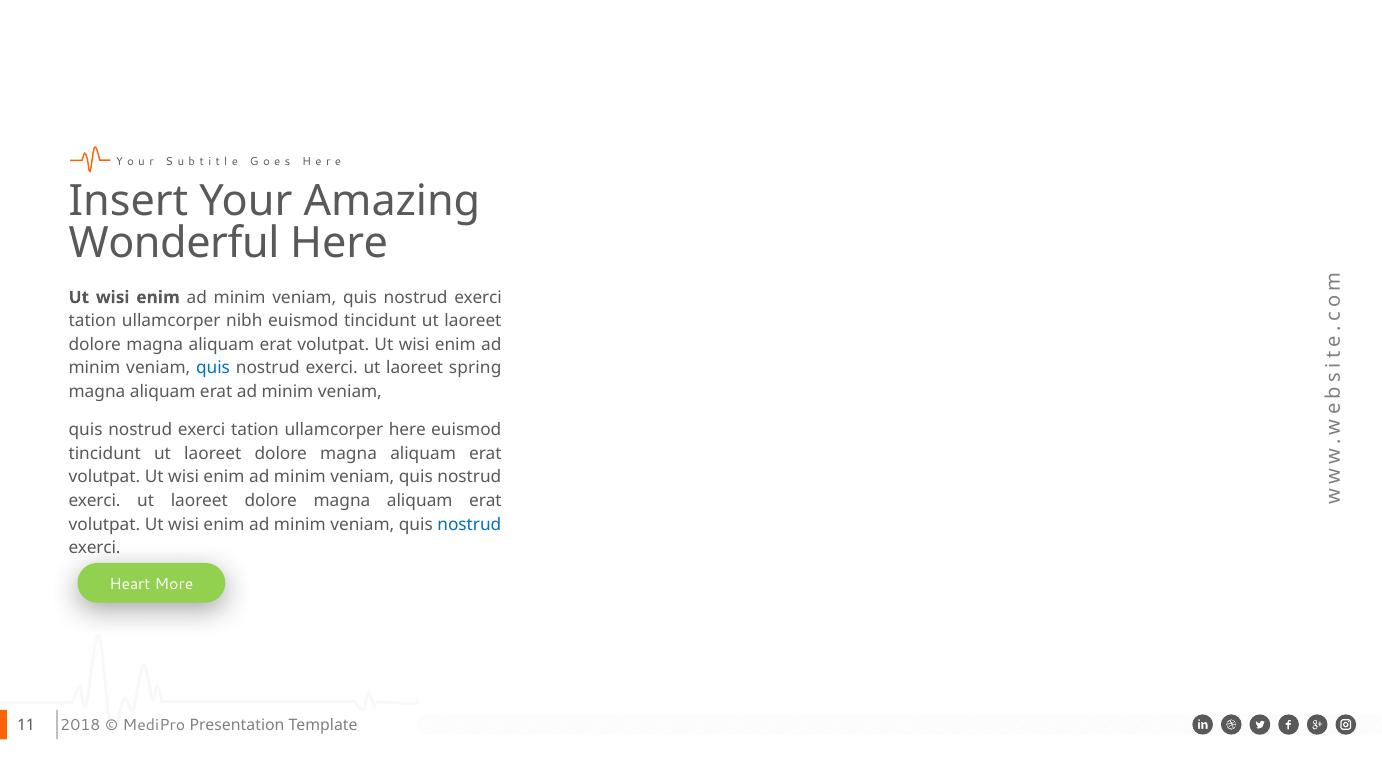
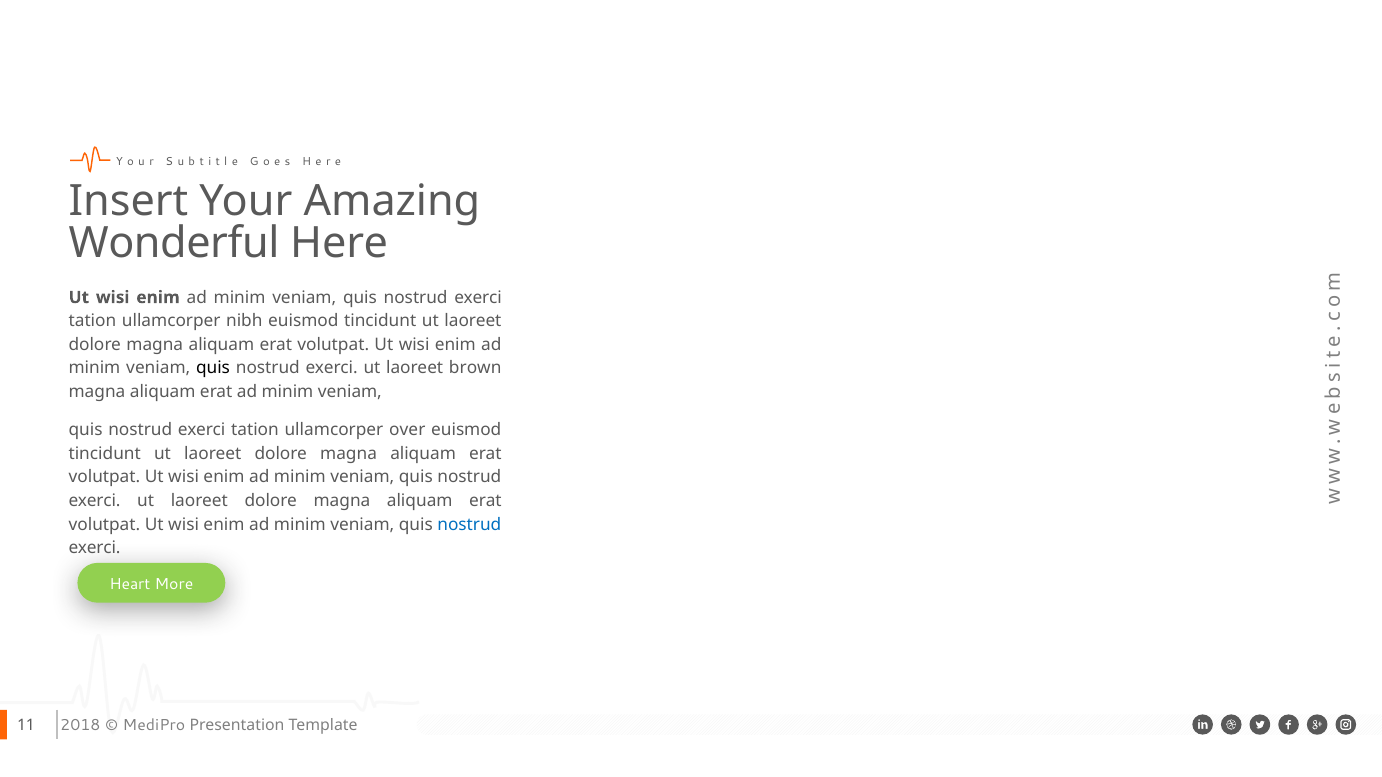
quis colour: blue -> black (213, 368)
spring: spring -> brown (475, 368)
ullamcorper here: here -> over (407, 430)
